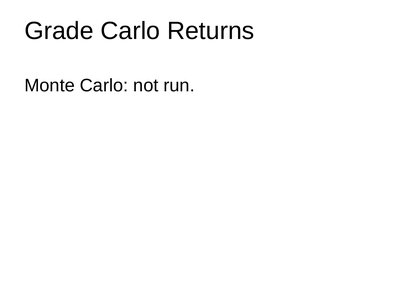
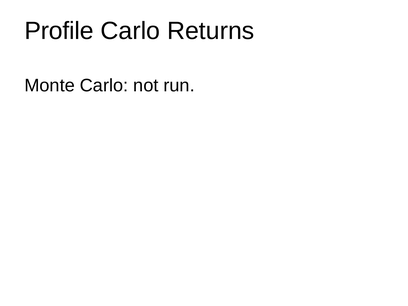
Grade: Grade -> Profile (59, 31)
